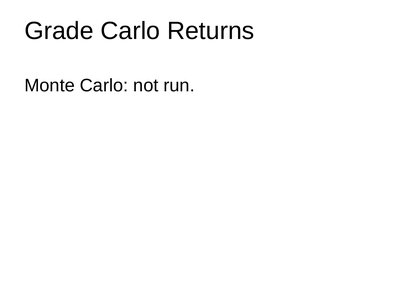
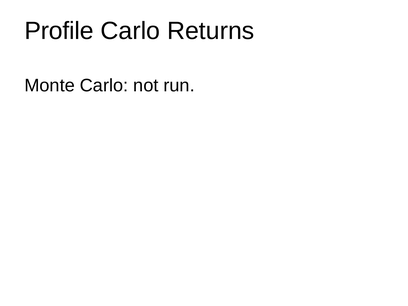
Grade: Grade -> Profile (59, 31)
